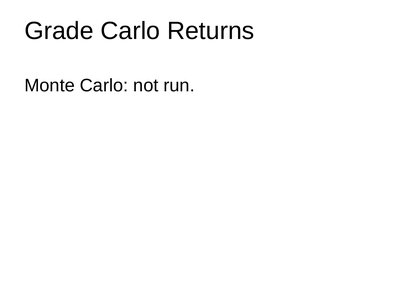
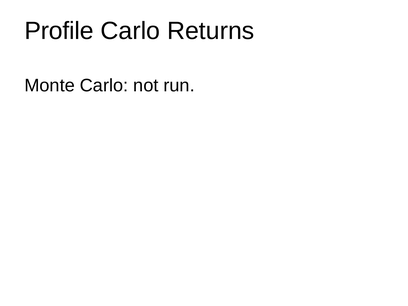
Grade: Grade -> Profile (59, 31)
